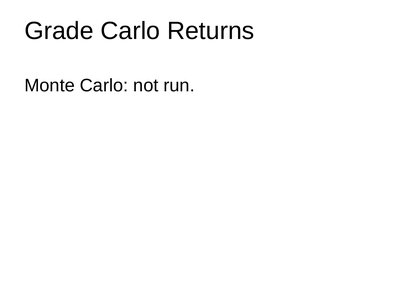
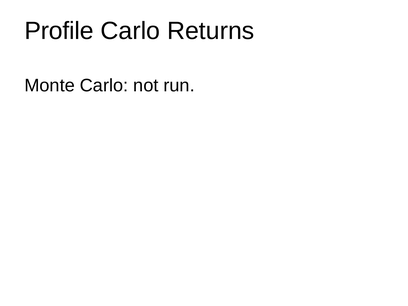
Grade: Grade -> Profile (59, 31)
